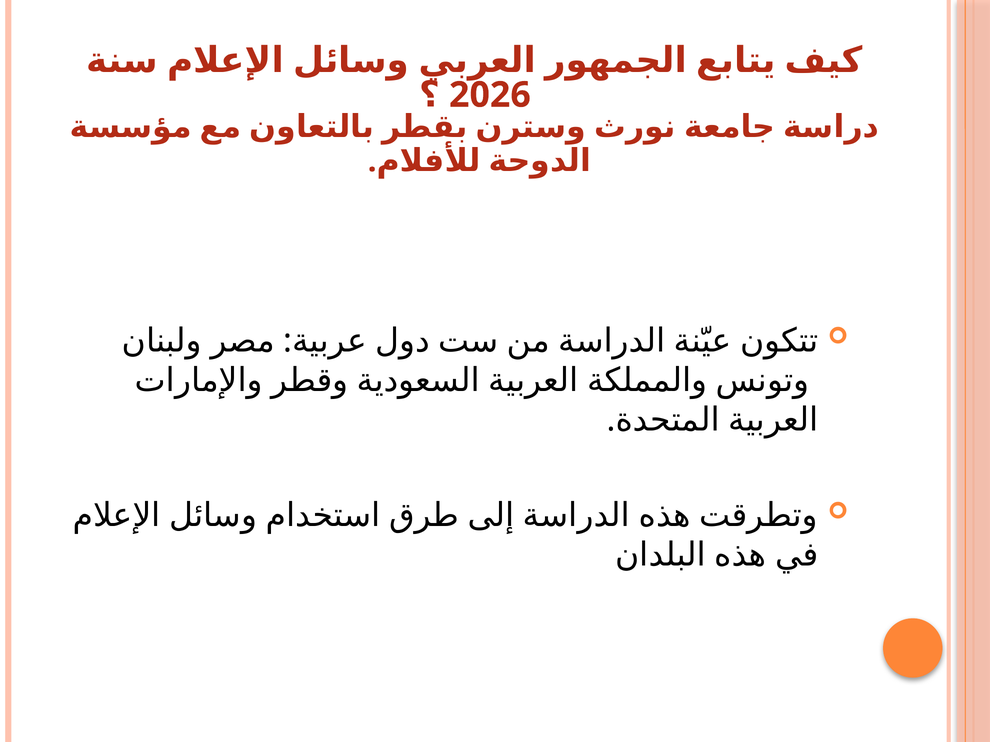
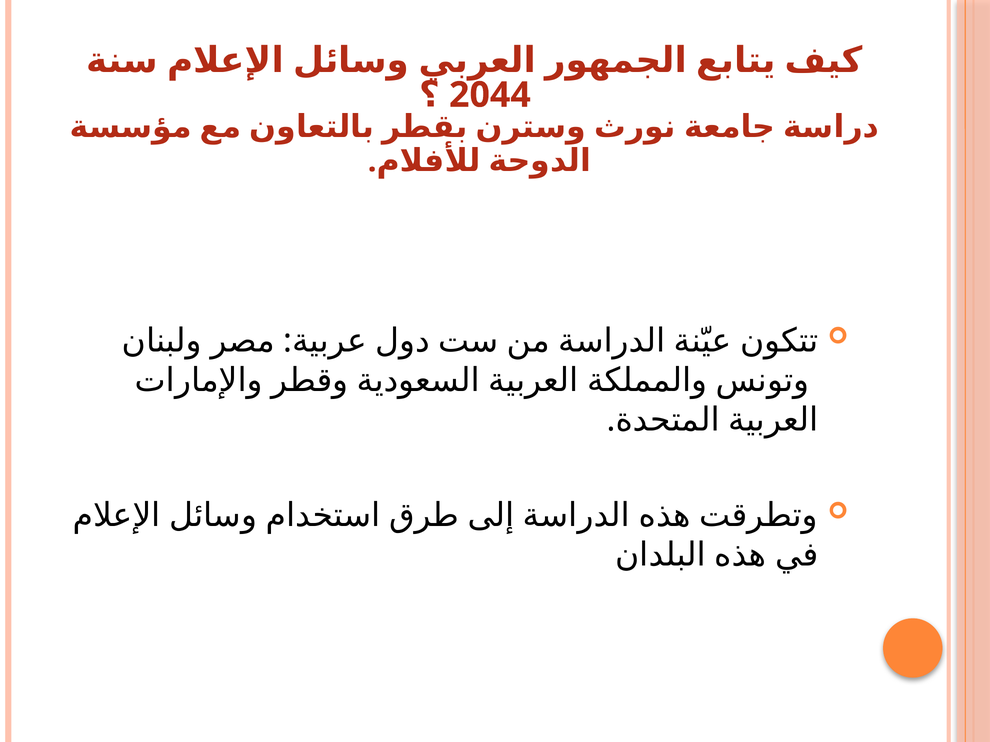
2026: 2026 -> 2044 (490, 95)
